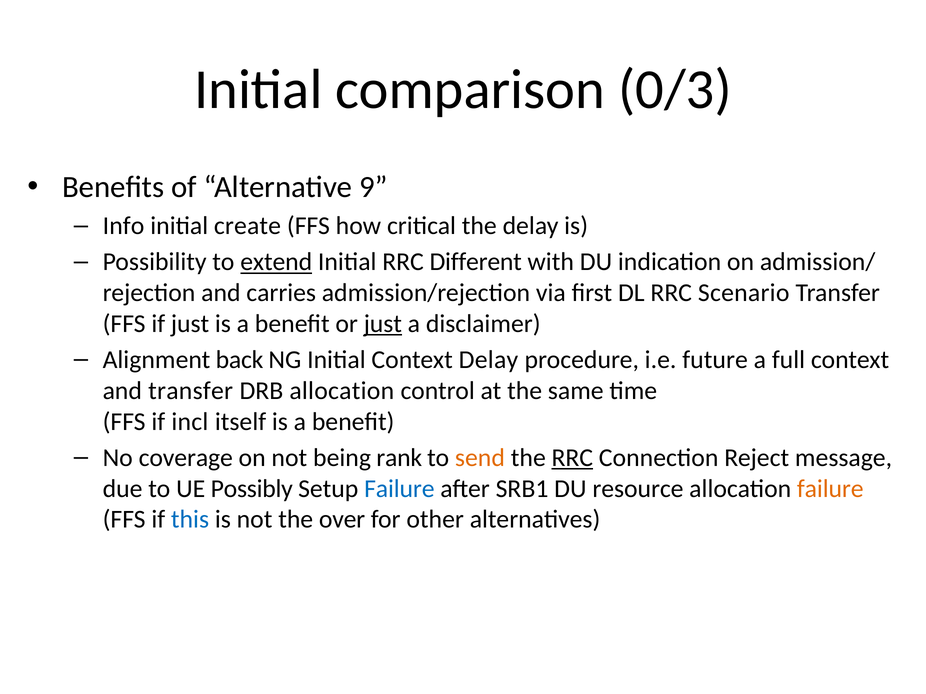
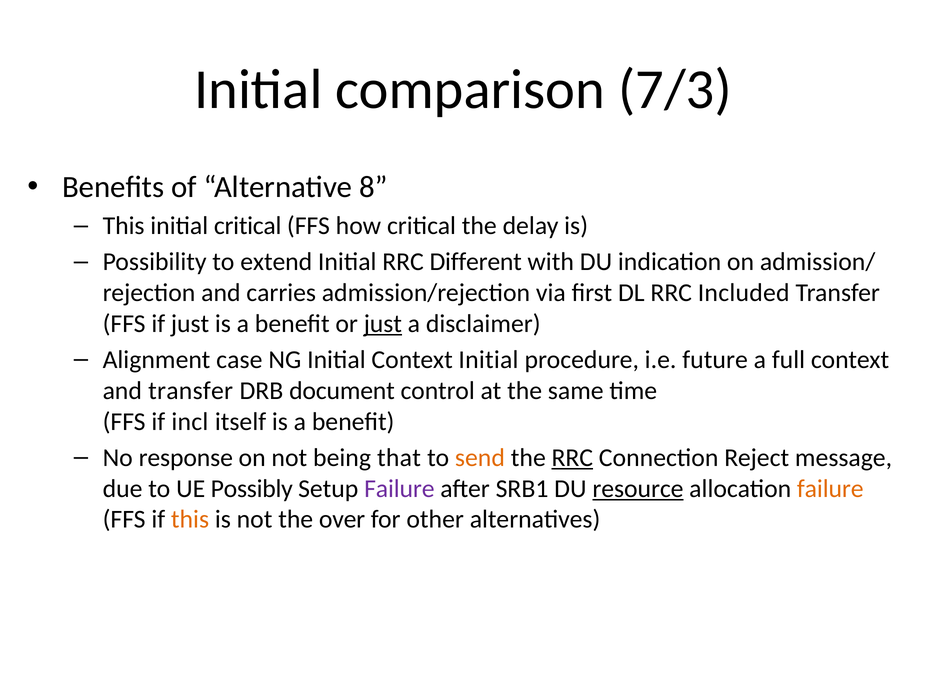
0/3: 0/3 -> 7/3 (675, 90)
9: 9 -> 8 (373, 187)
Info: Info -> This (124, 226)
initial create: create -> critical (248, 226)
extend underline: present -> none (276, 262)
Scenario: Scenario -> Included (744, 293)
back: back -> case (239, 360)
Context Delay: Delay -> Initial (488, 360)
DRB allocation: allocation -> document (342, 391)
coverage: coverage -> response (186, 458)
rank: rank -> that (399, 458)
Failure colour: blue -> purple (399, 489)
resource underline: none -> present (638, 489)
this colour: blue -> orange (190, 520)
